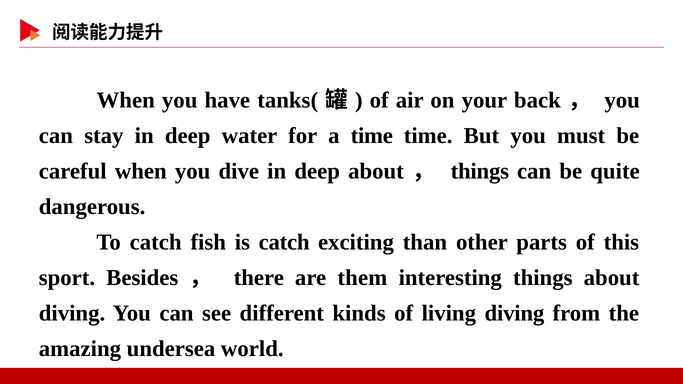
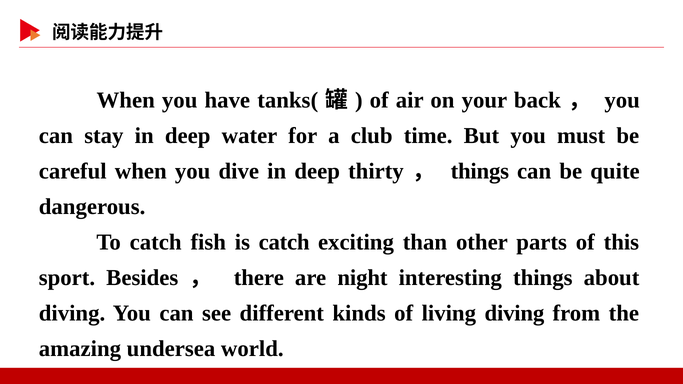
a time: time -> club (372, 136)
deep about: about -> thirty (376, 171)
them: them -> night (362, 278)
